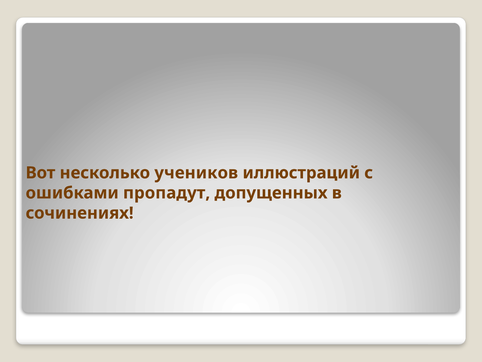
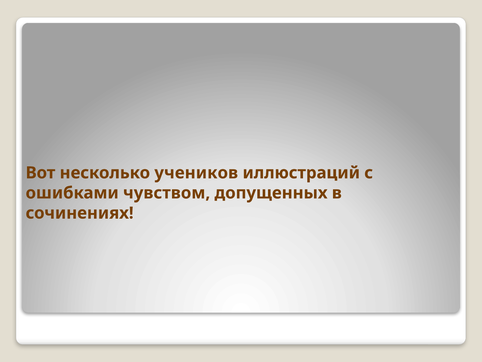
пропадут: пропадут -> чувством (167, 193)
